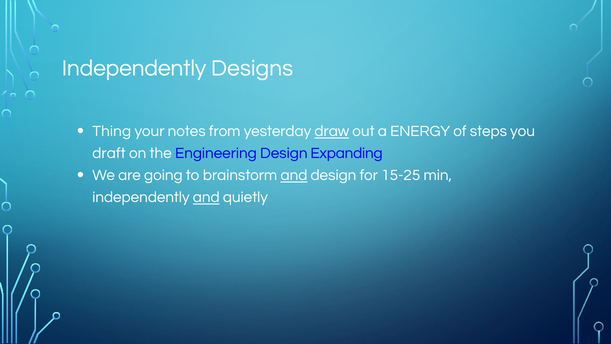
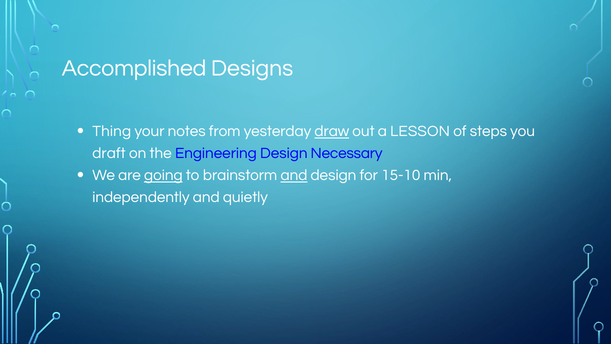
Independently: Independently -> Accomplished (134, 68)
ENERGY: ENERGY -> LESSON (420, 131)
Expanding: Expanding -> Necessary (347, 153)
going underline: none -> present (163, 175)
15-25: 15-25 -> 15-10 (401, 175)
and underline: present -> none (206, 197)
